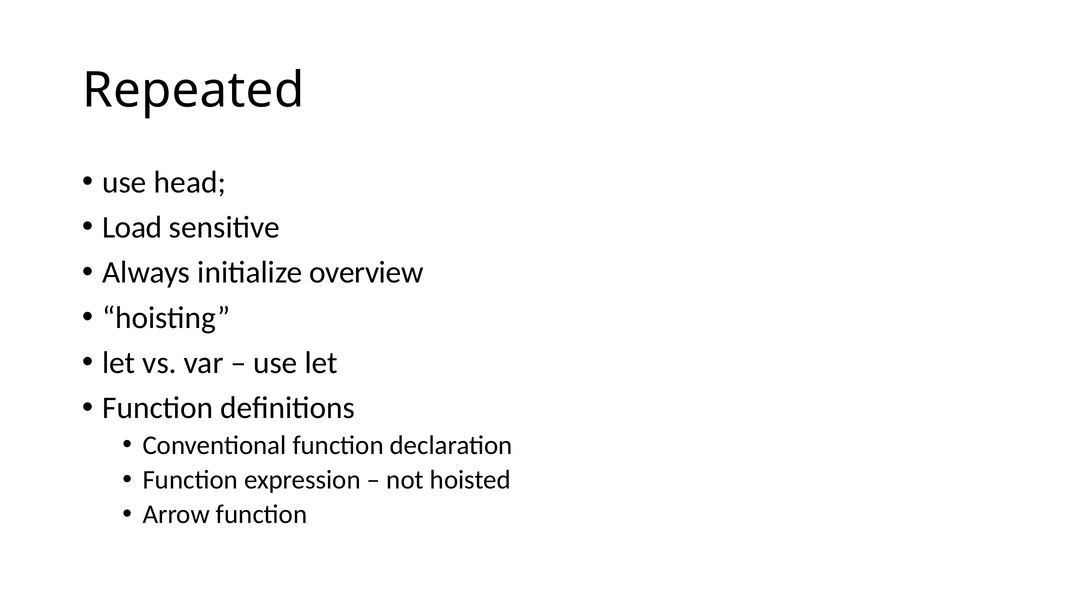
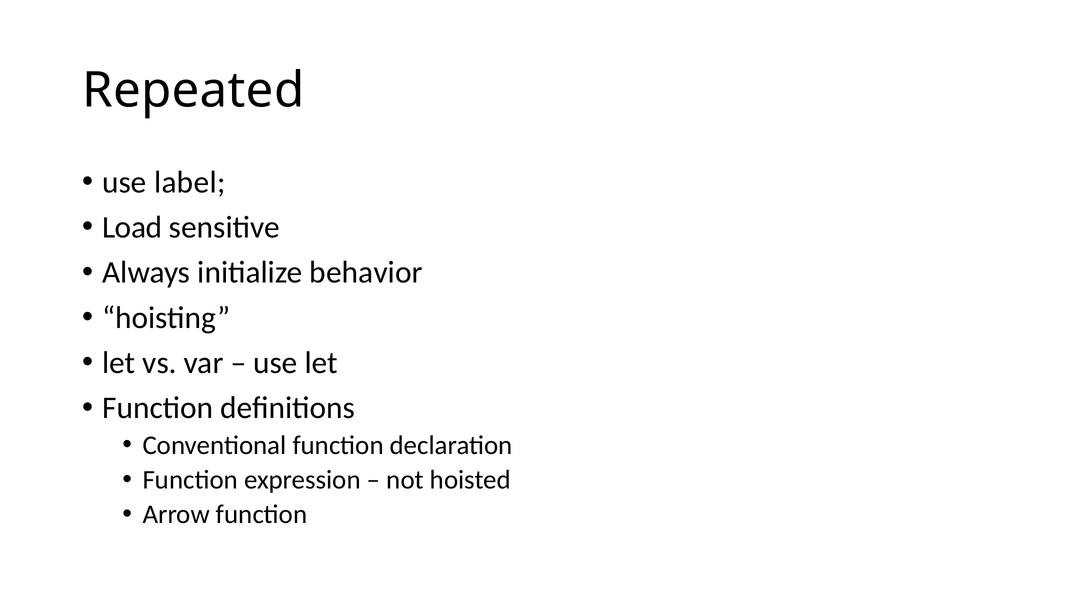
head: head -> label (190, 182)
overview: overview -> behavior (366, 272)
